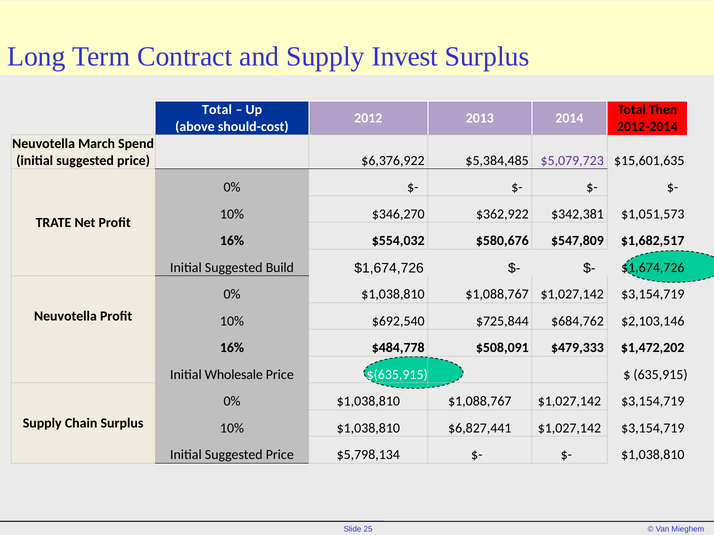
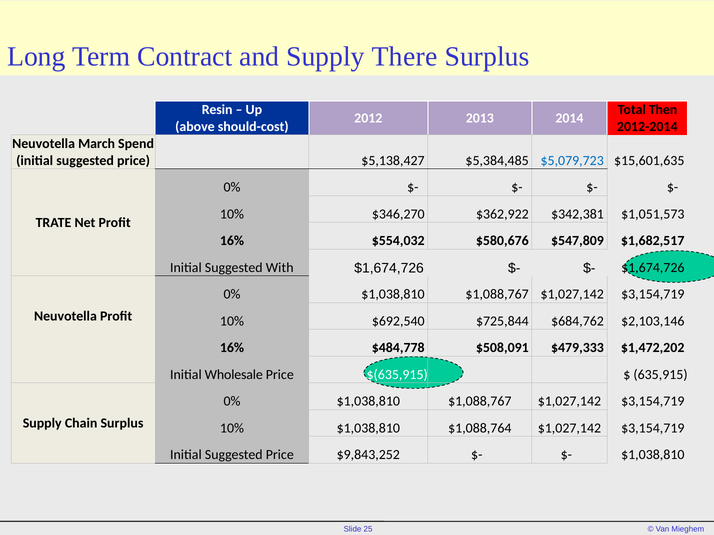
Invest: Invest -> There (405, 57)
Total: Total -> Resin (217, 110)
$6,376,922: $6,376,922 -> $5,138,427 (393, 161)
$5,079,723 colour: purple -> blue (572, 161)
Build: Build -> With (280, 268)
$6,827,441: $6,827,441 -> $1,088,764 (480, 429)
$5,798,134: $5,798,134 -> $9,843,252 (368, 455)
